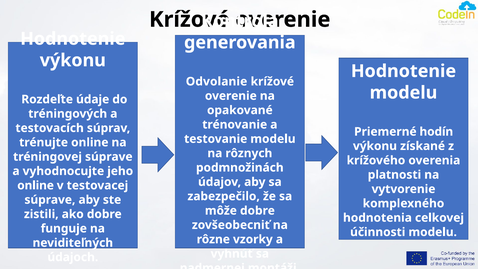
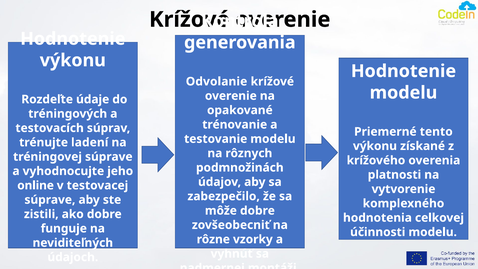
hodín: hodín -> tento (436, 132)
trénujte online: online -> ladení (90, 142)
